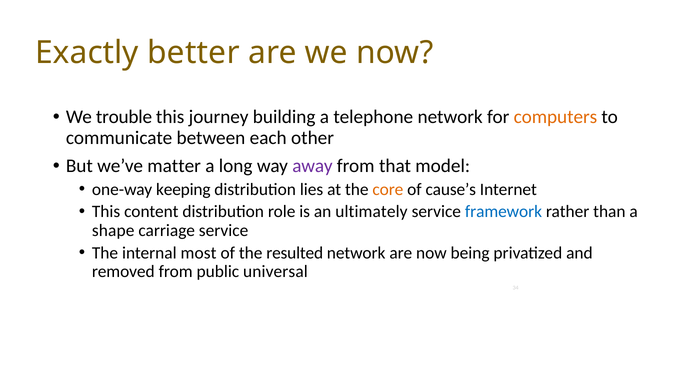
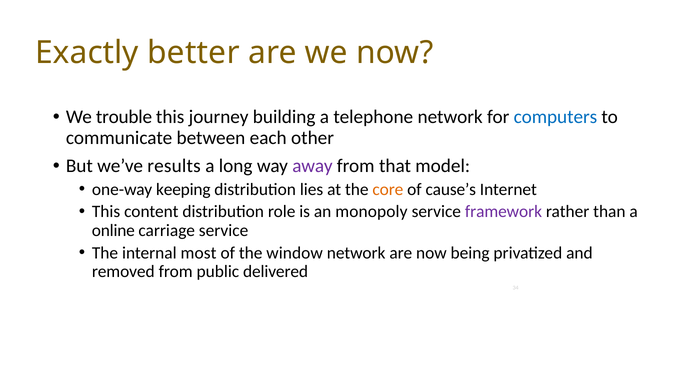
computers colour: orange -> blue (555, 117)
matter: matter -> results (174, 166)
ultimately: ultimately -> monopoly (371, 211)
framework colour: blue -> purple (503, 211)
shape: shape -> online (113, 230)
resulted: resulted -> window (295, 252)
universal: universal -> delivered (276, 271)
